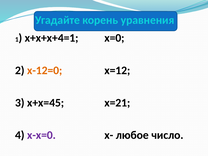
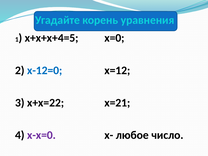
х+х+х+4=1: х+х+х+4=1 -> х+х+х+4=5 (52, 38)
х-12=0 colour: orange -> blue (45, 70)
х+х=45: х+х=45 -> х+х=22 (46, 103)
